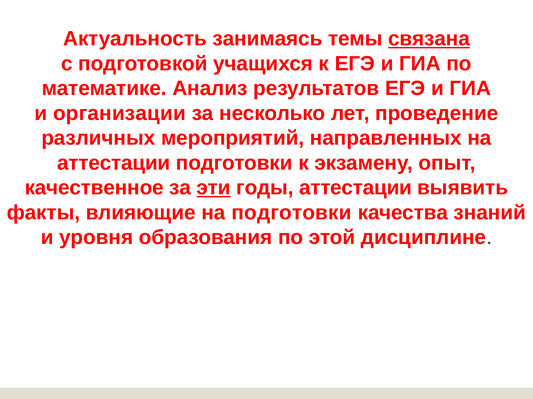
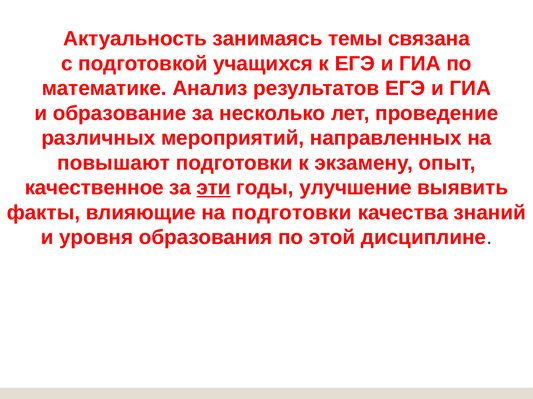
связана underline: present -> none (429, 39)
организации: организации -> образование (120, 113)
аттестации: аттестации -> повышают (114, 163)
годы аттестации: аттестации -> улучшение (356, 188)
